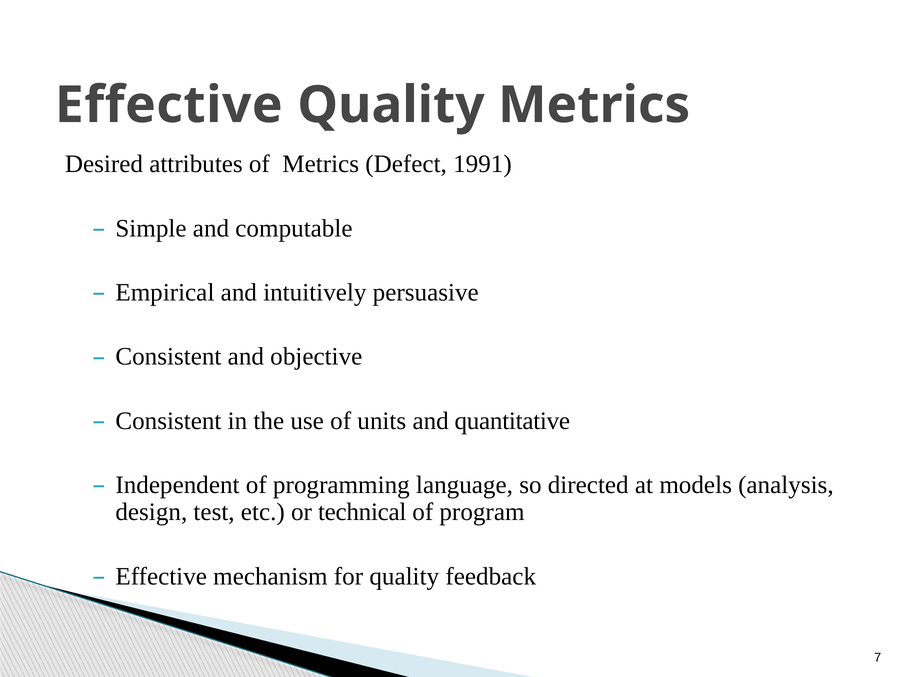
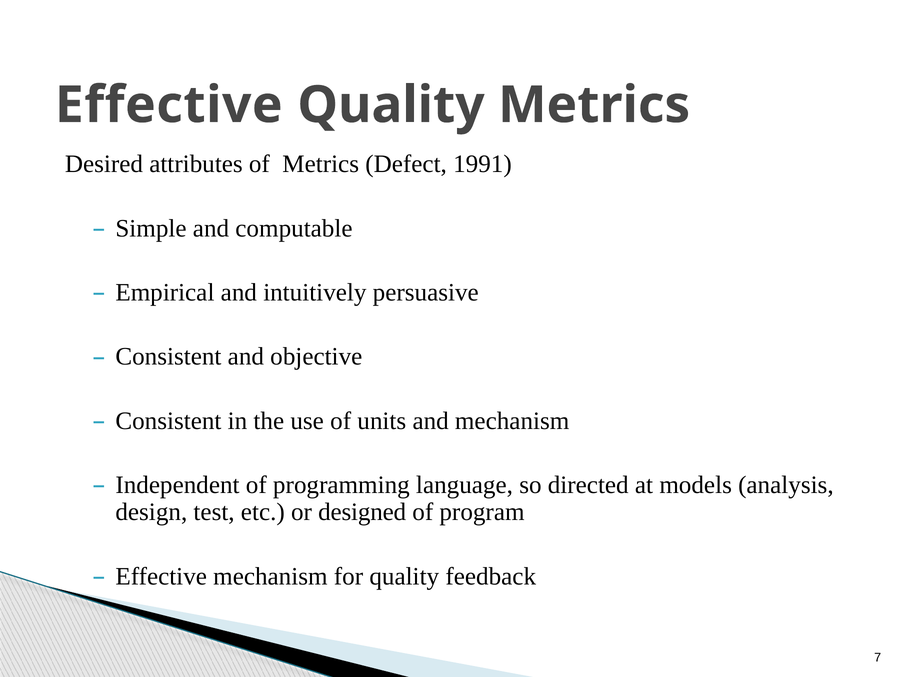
and quantitative: quantitative -> mechanism (512, 421)
technical: technical -> designed (362, 512)
